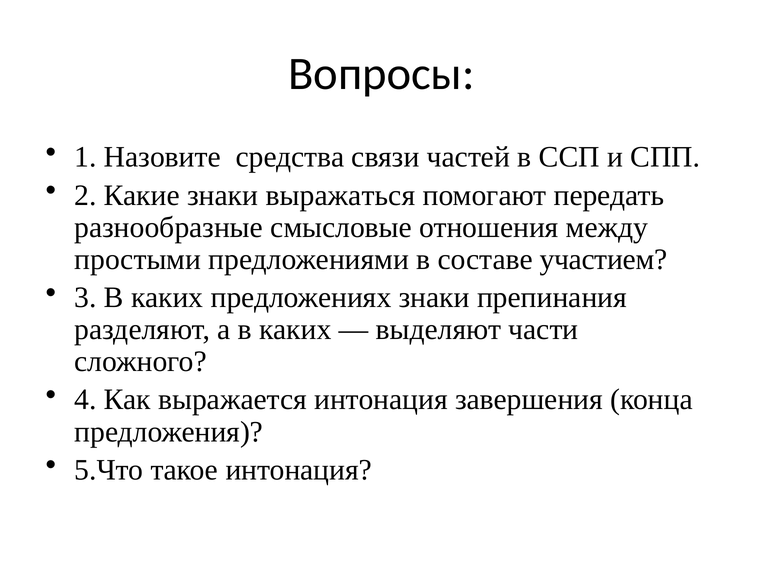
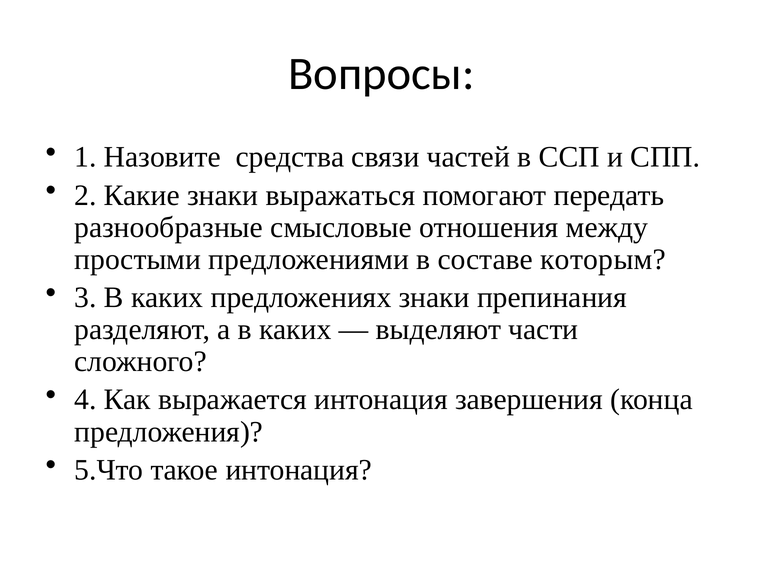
участием: участием -> которым (603, 259)
